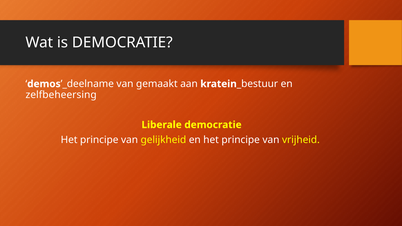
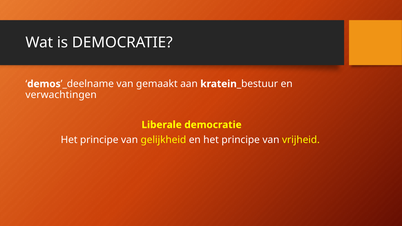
zelfbeheersing: zelfbeheersing -> verwachtingen (61, 95)
